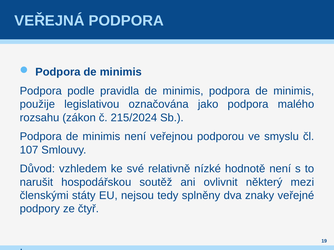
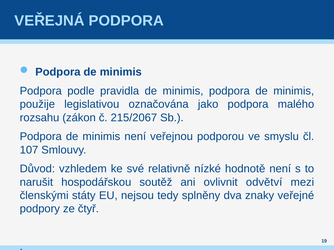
215/2024: 215/2024 -> 215/2067 (134, 118)
některý: některý -> odvětví (264, 182)
